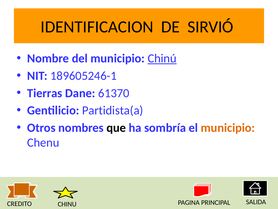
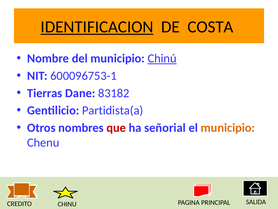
IDENTIFICACION underline: none -> present (97, 27)
SIRVIÓ: SIRVIÓ -> COSTA (210, 27)
189605246-1: 189605246-1 -> 600096753-1 (84, 76)
61370: 61370 -> 83182 (114, 93)
que colour: black -> red (116, 128)
sombría: sombría -> señorial (165, 128)
